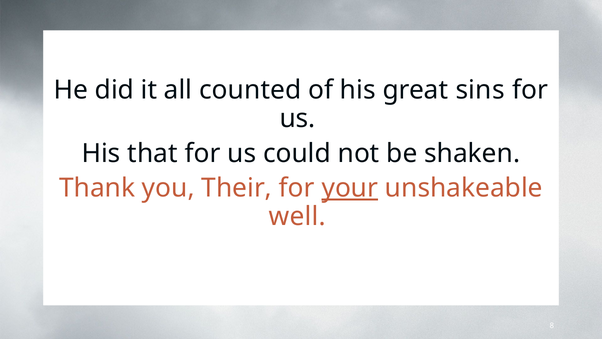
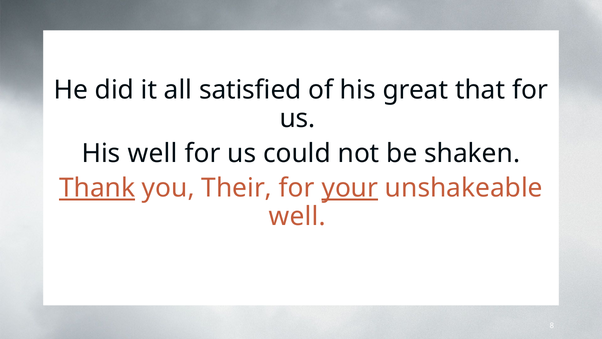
counted: counted -> satisfied (250, 90)
sins: sins -> that (480, 90)
His that: that -> well (153, 153)
Thank underline: none -> present (97, 188)
